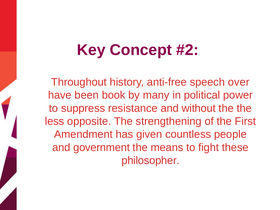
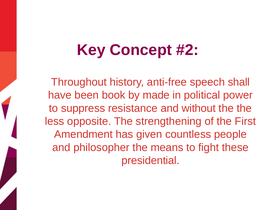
over: over -> shall (239, 82)
many: many -> made (156, 95)
government: government -> philosopher (102, 147)
philosopher: philosopher -> presidential (151, 161)
